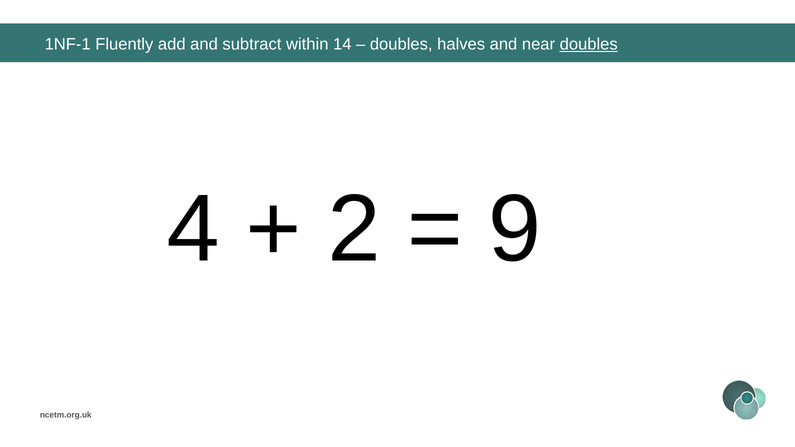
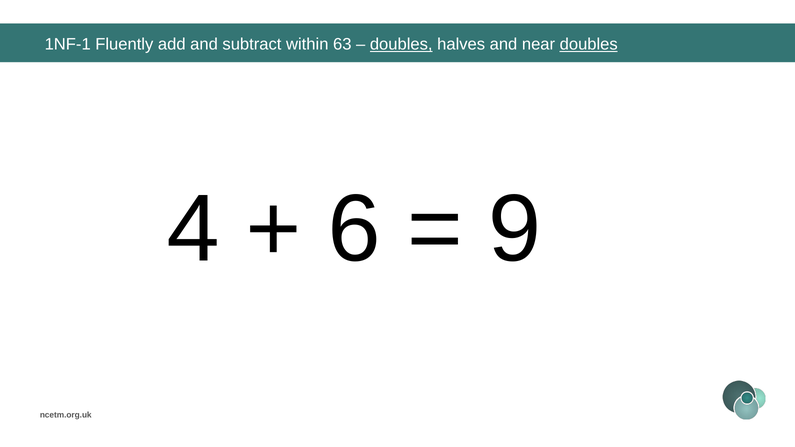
14: 14 -> 63 (342, 44)
doubles underline: none -> present (401, 44)
2: 2 -> 6 (354, 230)
